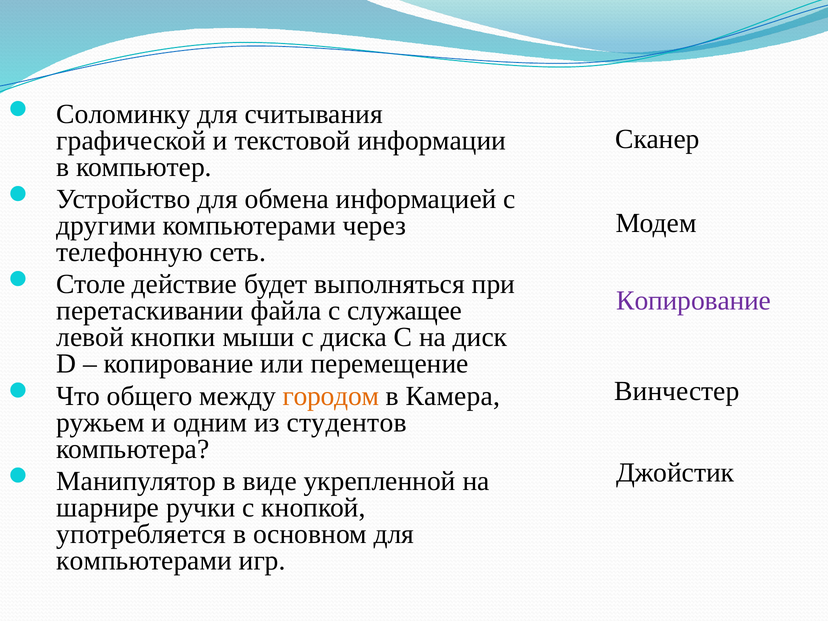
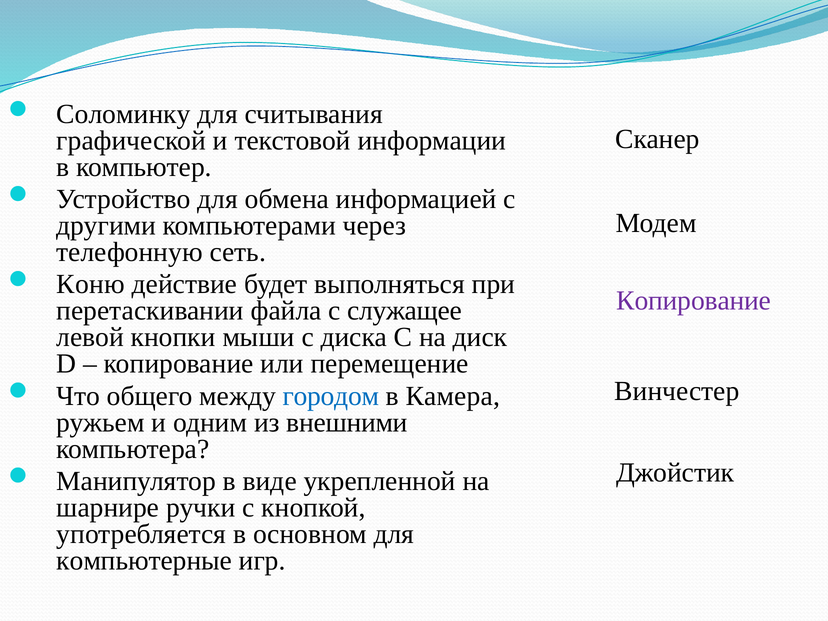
Столе: Столе -> Коню (91, 284)
городом colour: orange -> blue (331, 396)
студентов: студентов -> внешними (347, 422)
компьютерами: компьютерами -> компьютерные (144, 560)
